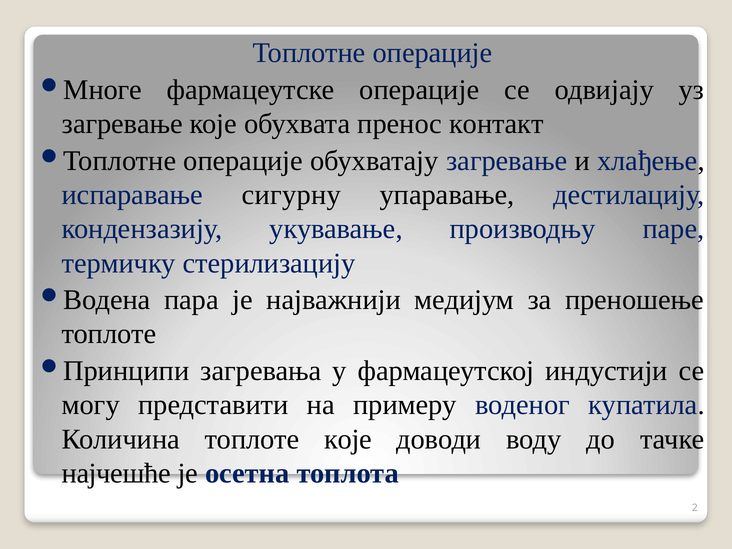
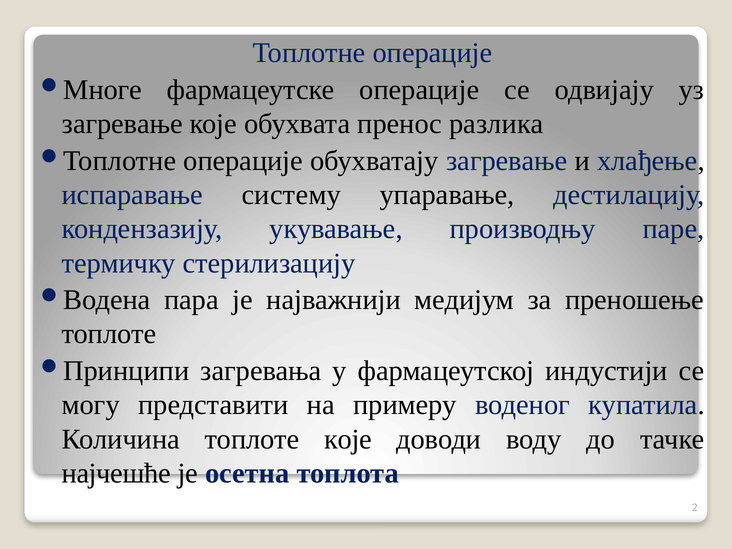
контакт: контакт -> разлика (496, 124)
сигурну: сигурну -> систему (291, 195)
